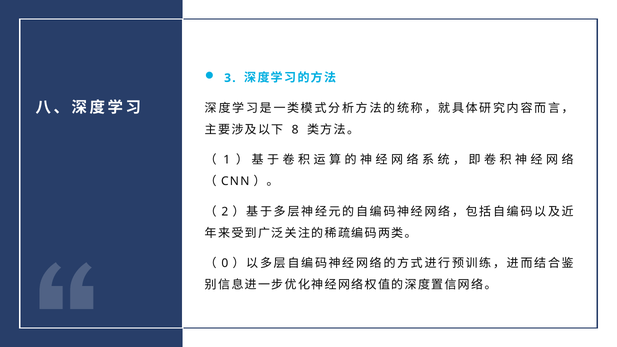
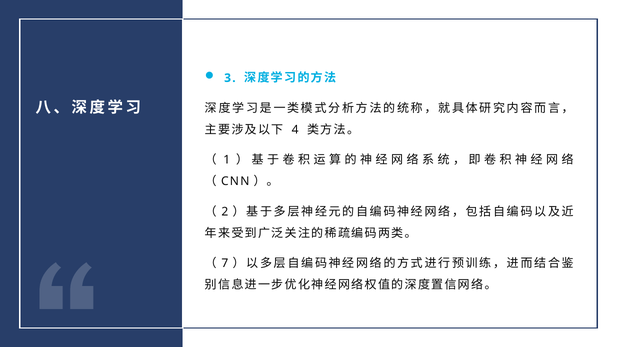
8: 8 -> 4 (295, 130)
0: 0 -> 7 (225, 263)
